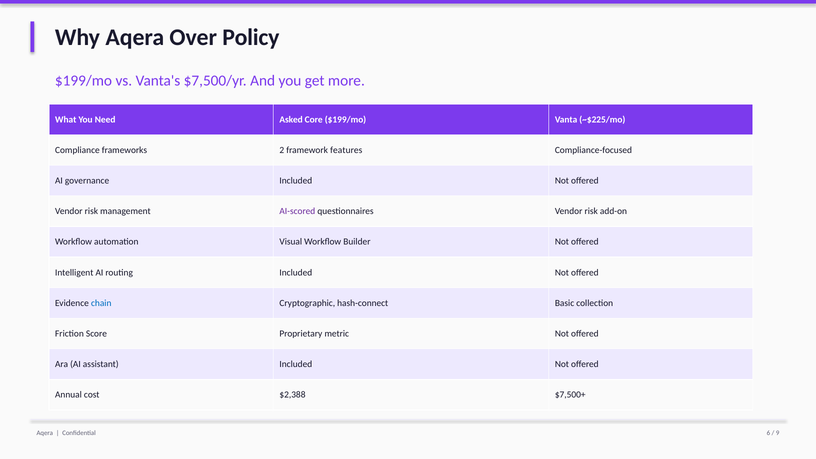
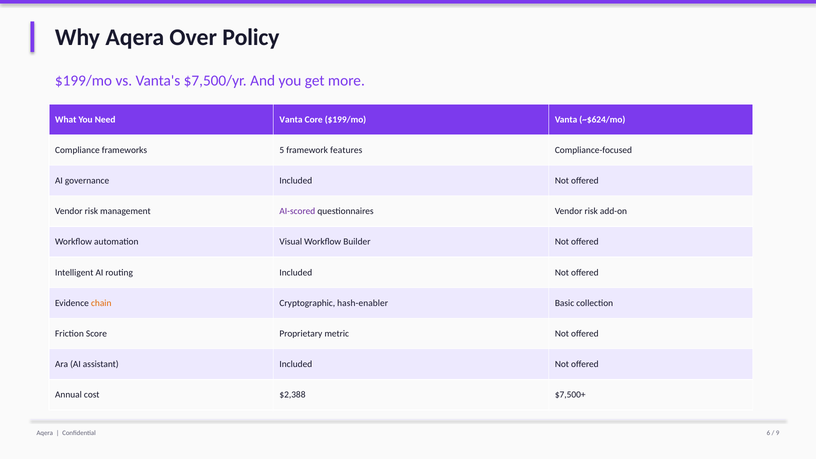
Need Asked: Asked -> Vanta (291, 119)
~$225/mo: ~$225/mo -> ~$624/mo (602, 119)
2: 2 -> 5 (282, 150)
chain colour: blue -> orange (101, 303)
hash-connect: hash-connect -> hash-enabler (363, 303)
